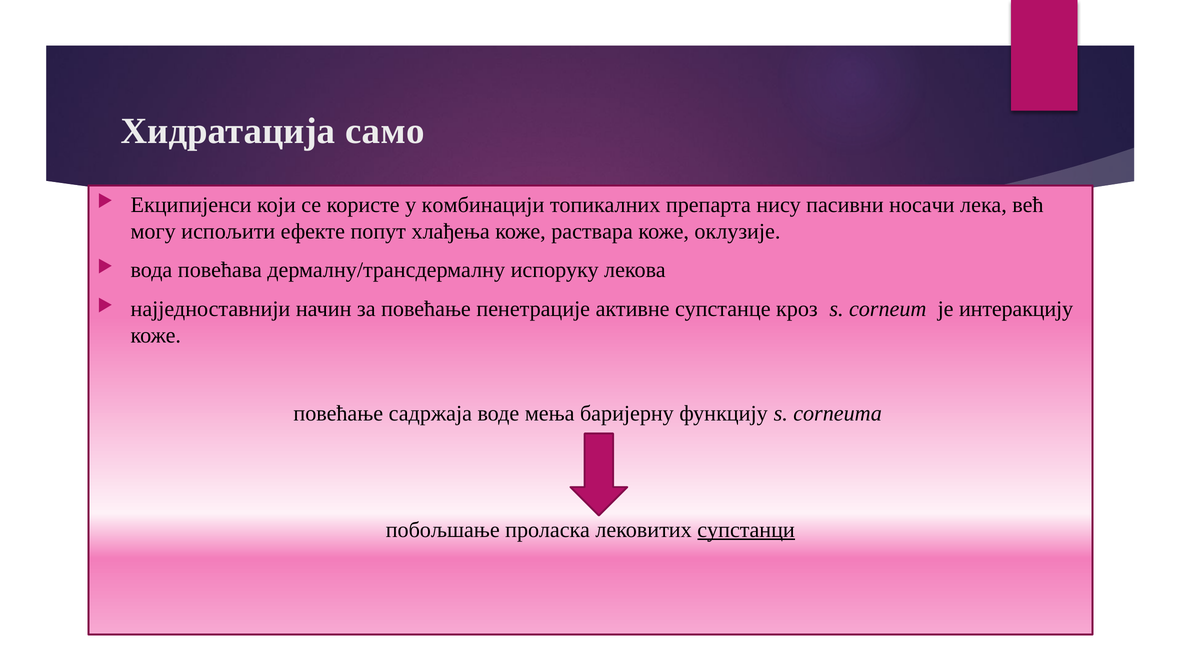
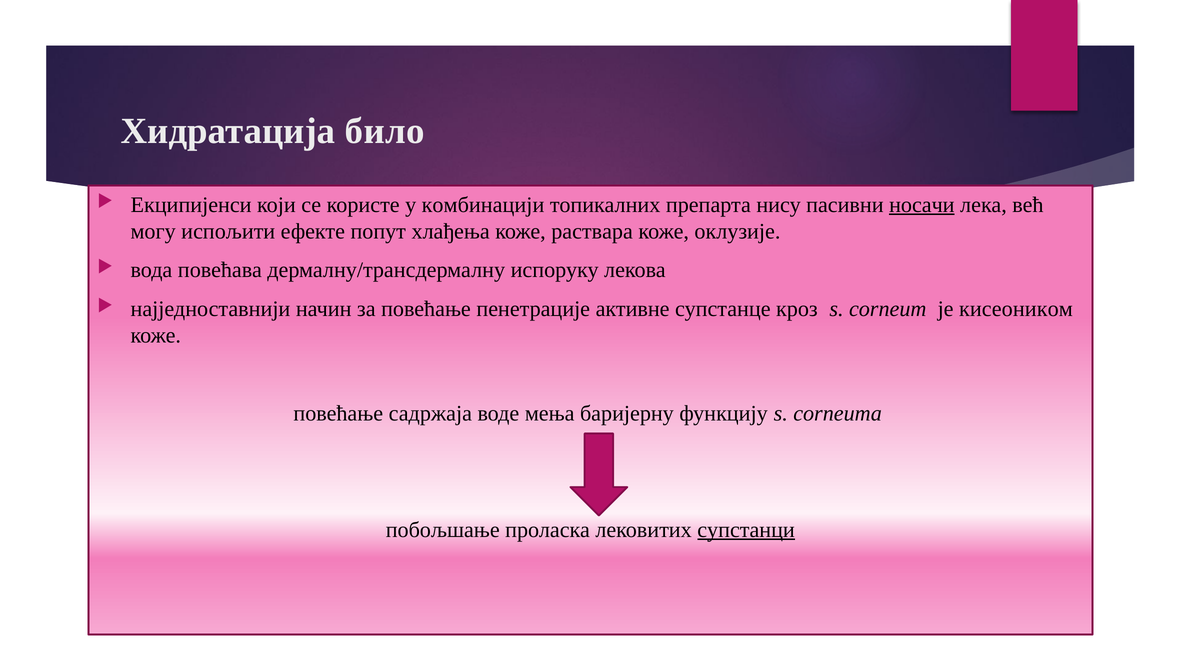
само: само -> било (385, 131)
носачи underline: none -> present (922, 205)
интеракцију: интеракцију -> кисеоником (1016, 309)
